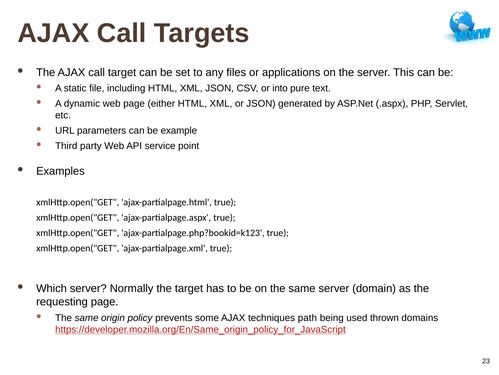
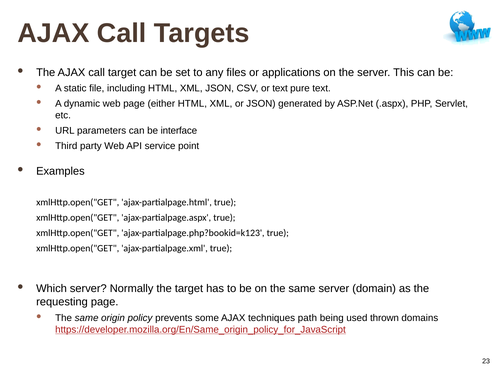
or into: into -> text (280, 88)
example: example -> interface (179, 130)
